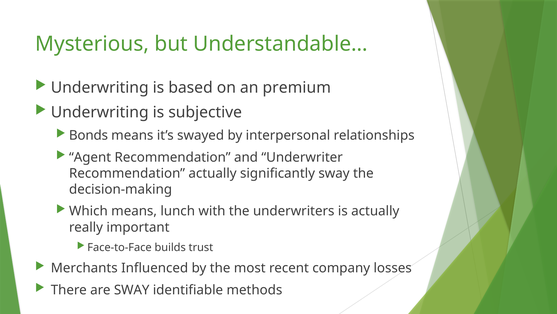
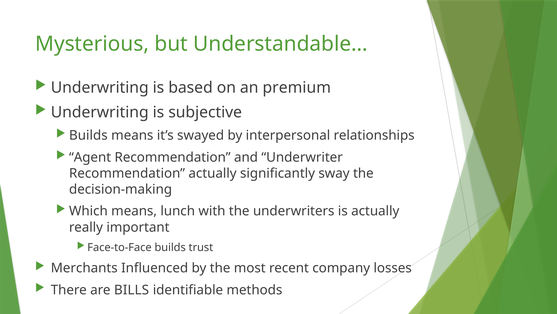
Bonds: Bonds -> Builds (88, 135)
are SWAY: SWAY -> BILLS (132, 289)
